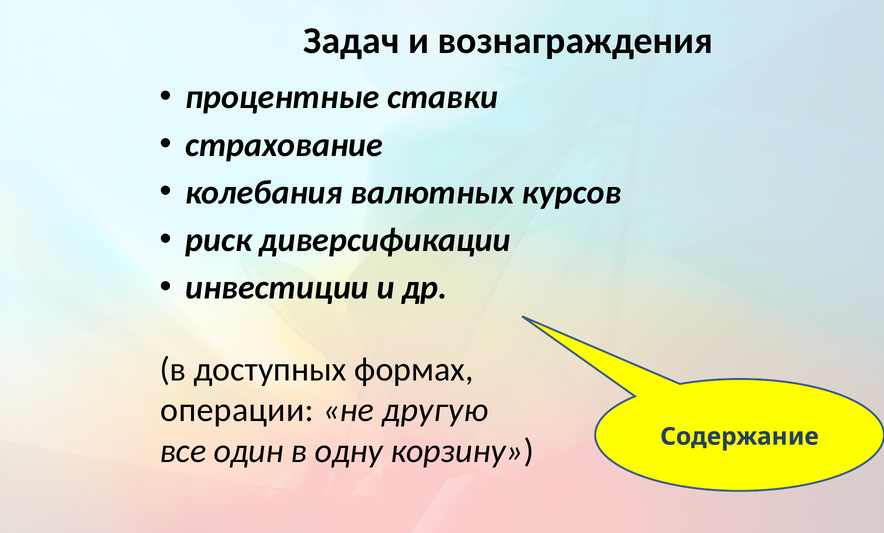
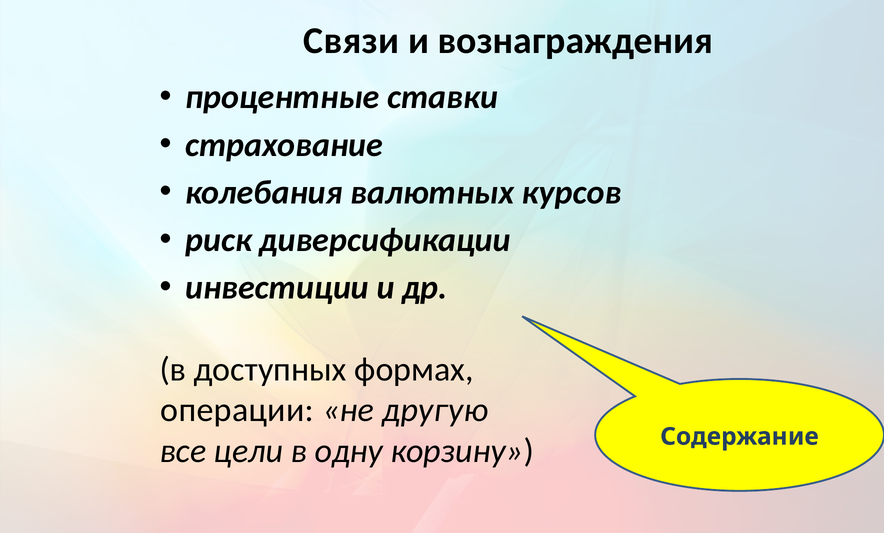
Задач: Задач -> Связи (351, 41)
один: один -> цели (248, 451)
